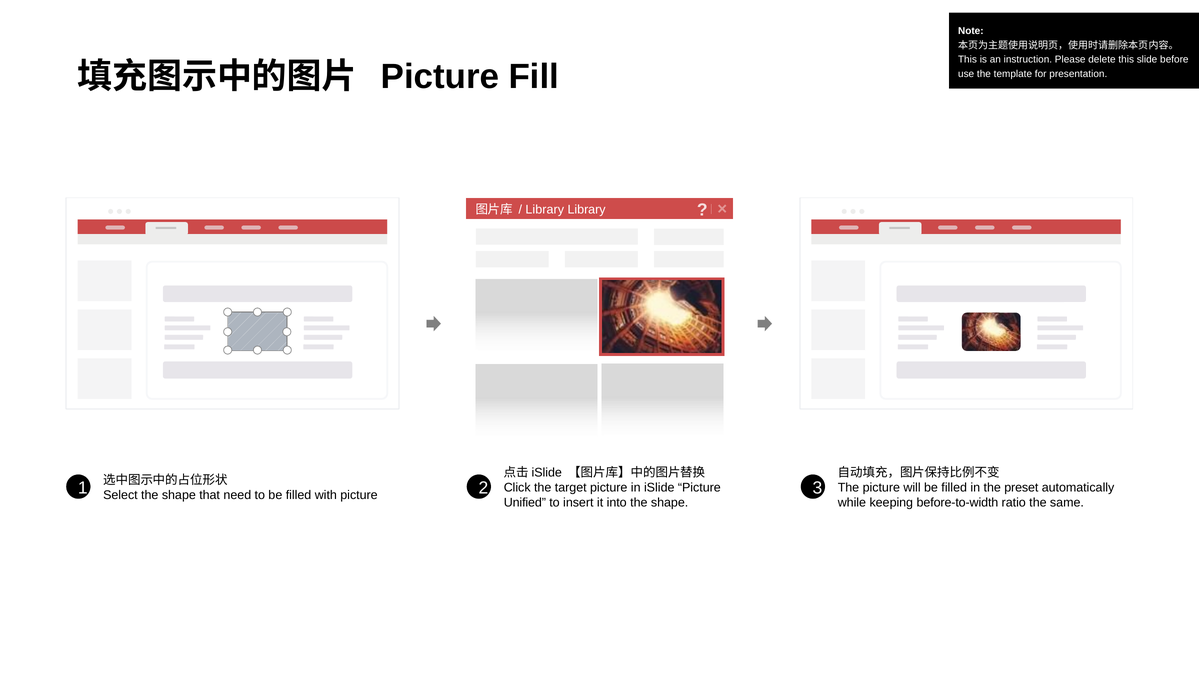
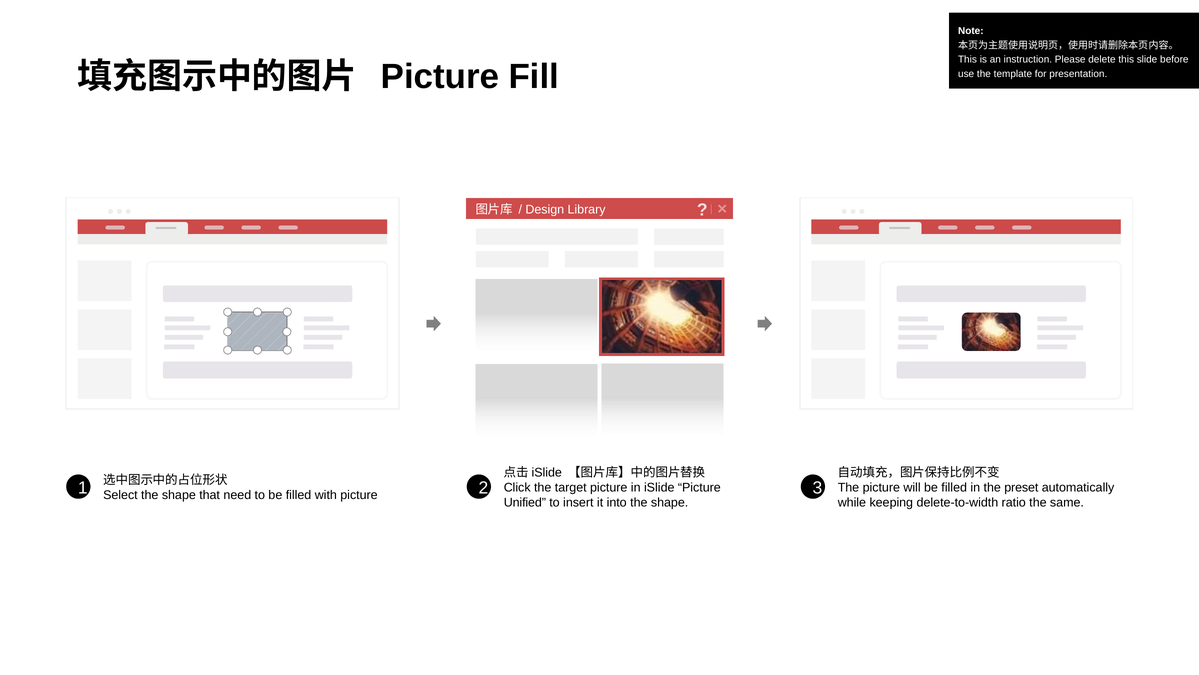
Library: Library -> Design (545, 209)
before-to-width: before-to-width -> delete-to-width (957, 502)
